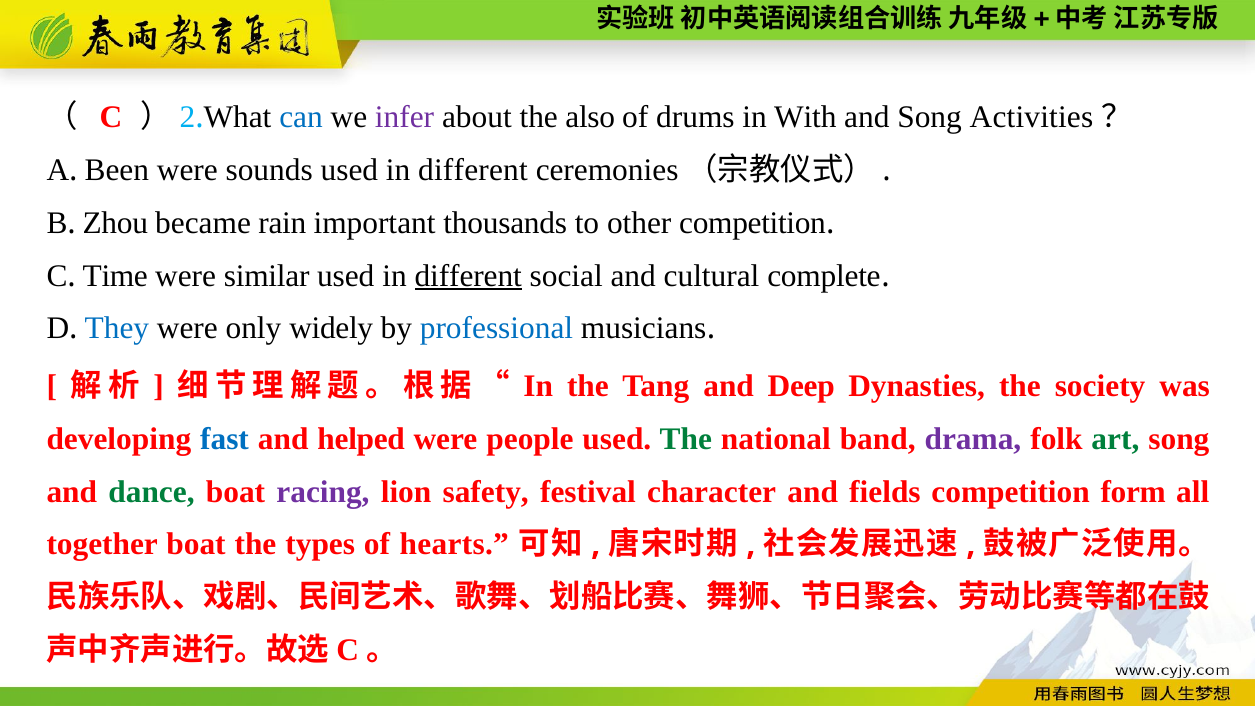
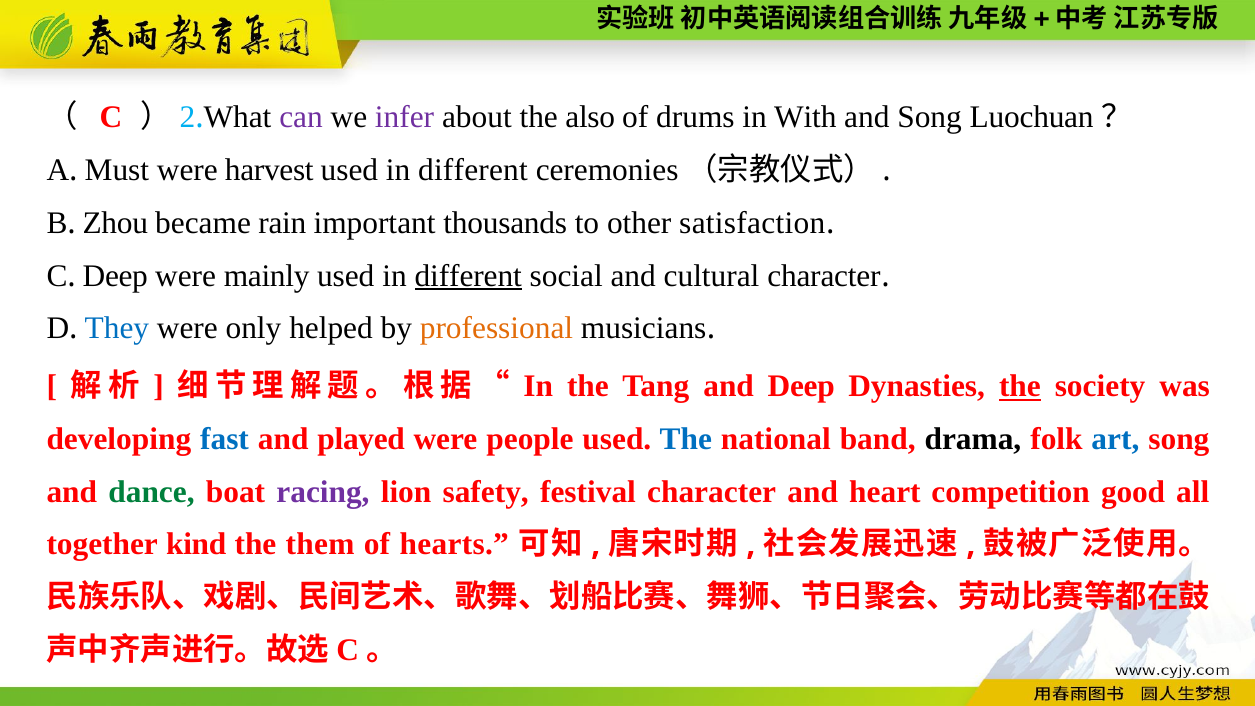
can colour: blue -> purple (301, 118)
Activities: Activities -> Luochuan (1032, 118)
Been: Been -> Must (117, 170)
sounds: sounds -> harvest (269, 170)
other competition: competition -> satisfaction (752, 223)
Time: Time -> Deep (115, 276)
similar: similar -> mainly (267, 276)
cultural complete: complete -> character (824, 276)
widely: widely -> helped (331, 328)
professional colour: blue -> orange (496, 328)
the underline: none -> present (1020, 386)
helped: helped -> played (361, 439)
The colour: green -> blue (686, 439)
drama colour: purple -> black (973, 439)
art colour: green -> blue (1115, 439)
fields: fields -> heart (885, 492)
form: form -> good (1133, 492)
together boat: boat -> kind (196, 544)
types: types -> them (320, 544)
